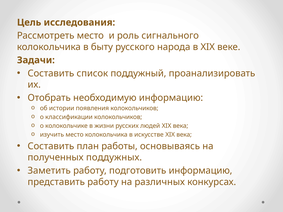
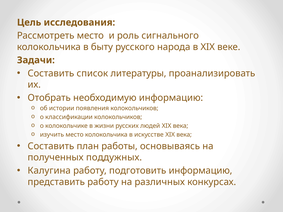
поддужный: поддужный -> литературы (138, 73)
Заметить: Заметить -> Калугина (49, 171)
